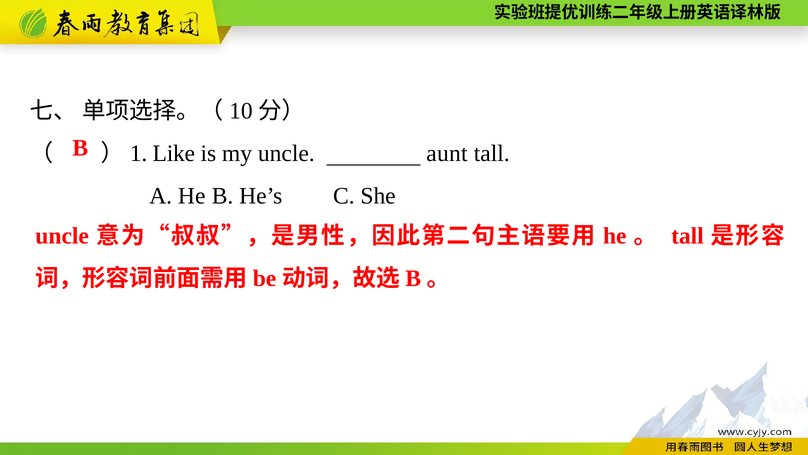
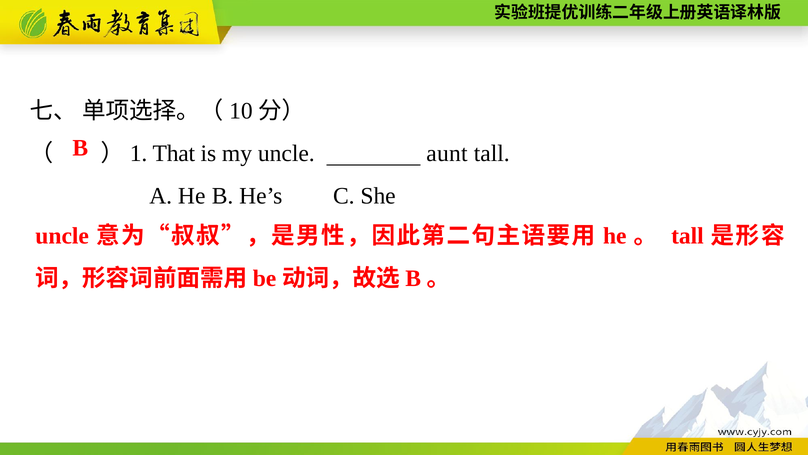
Like: Like -> That (174, 154)
